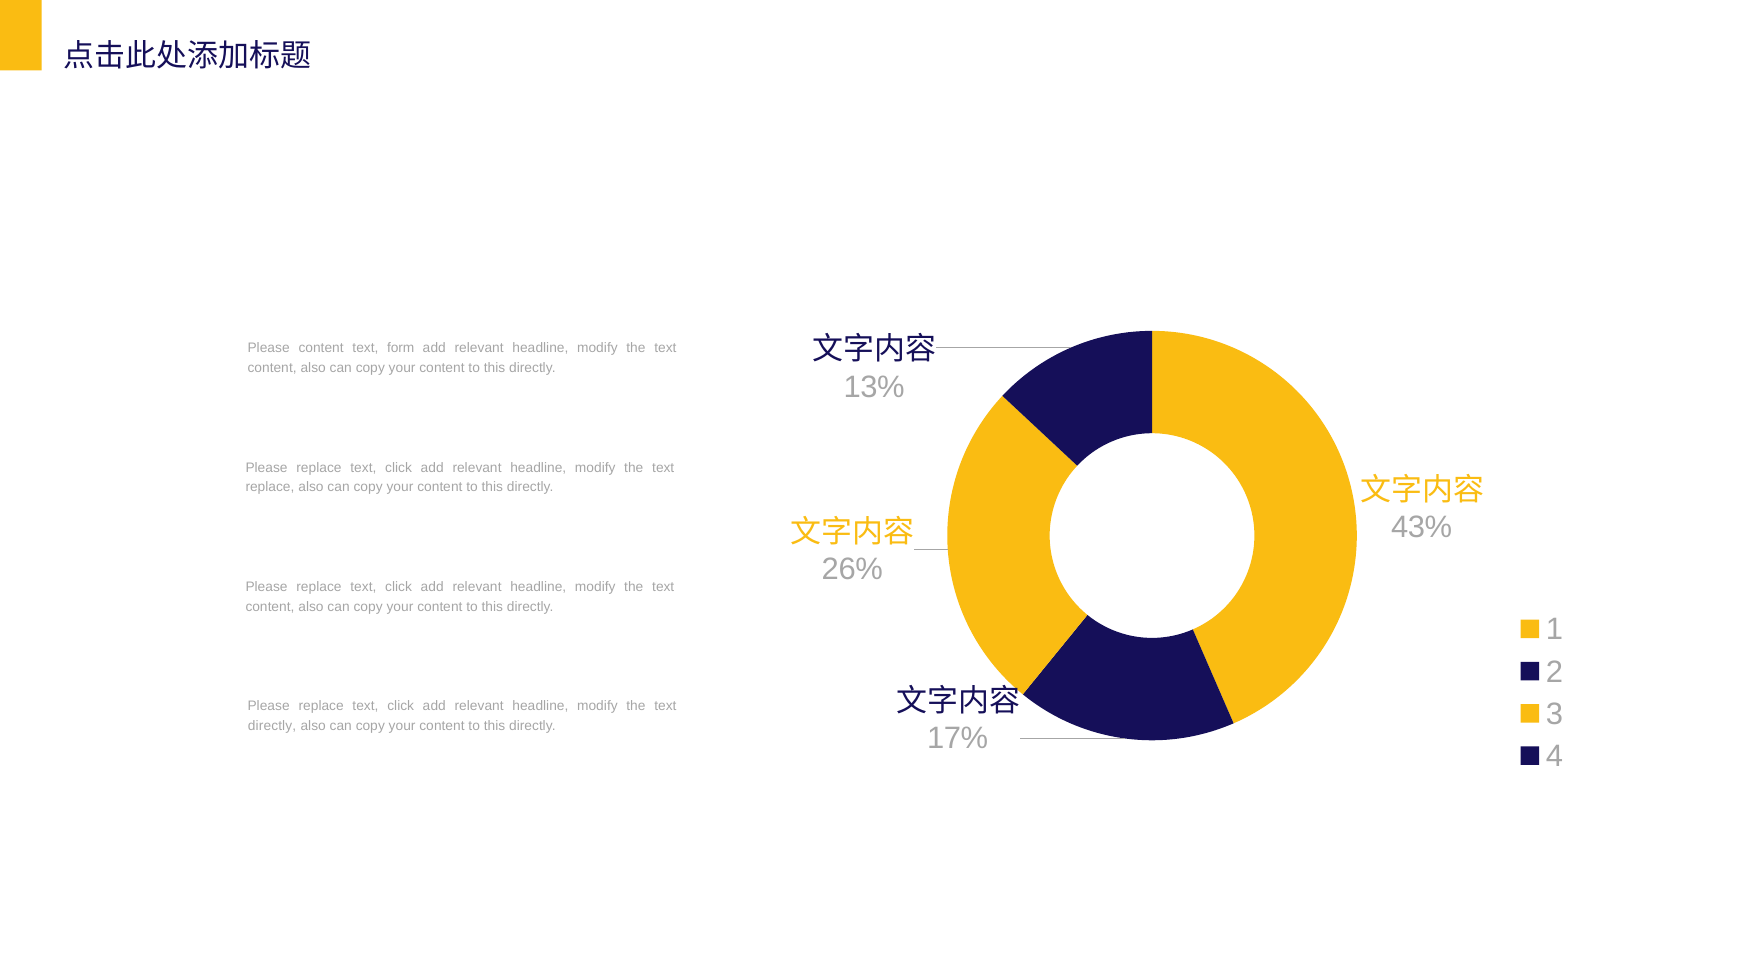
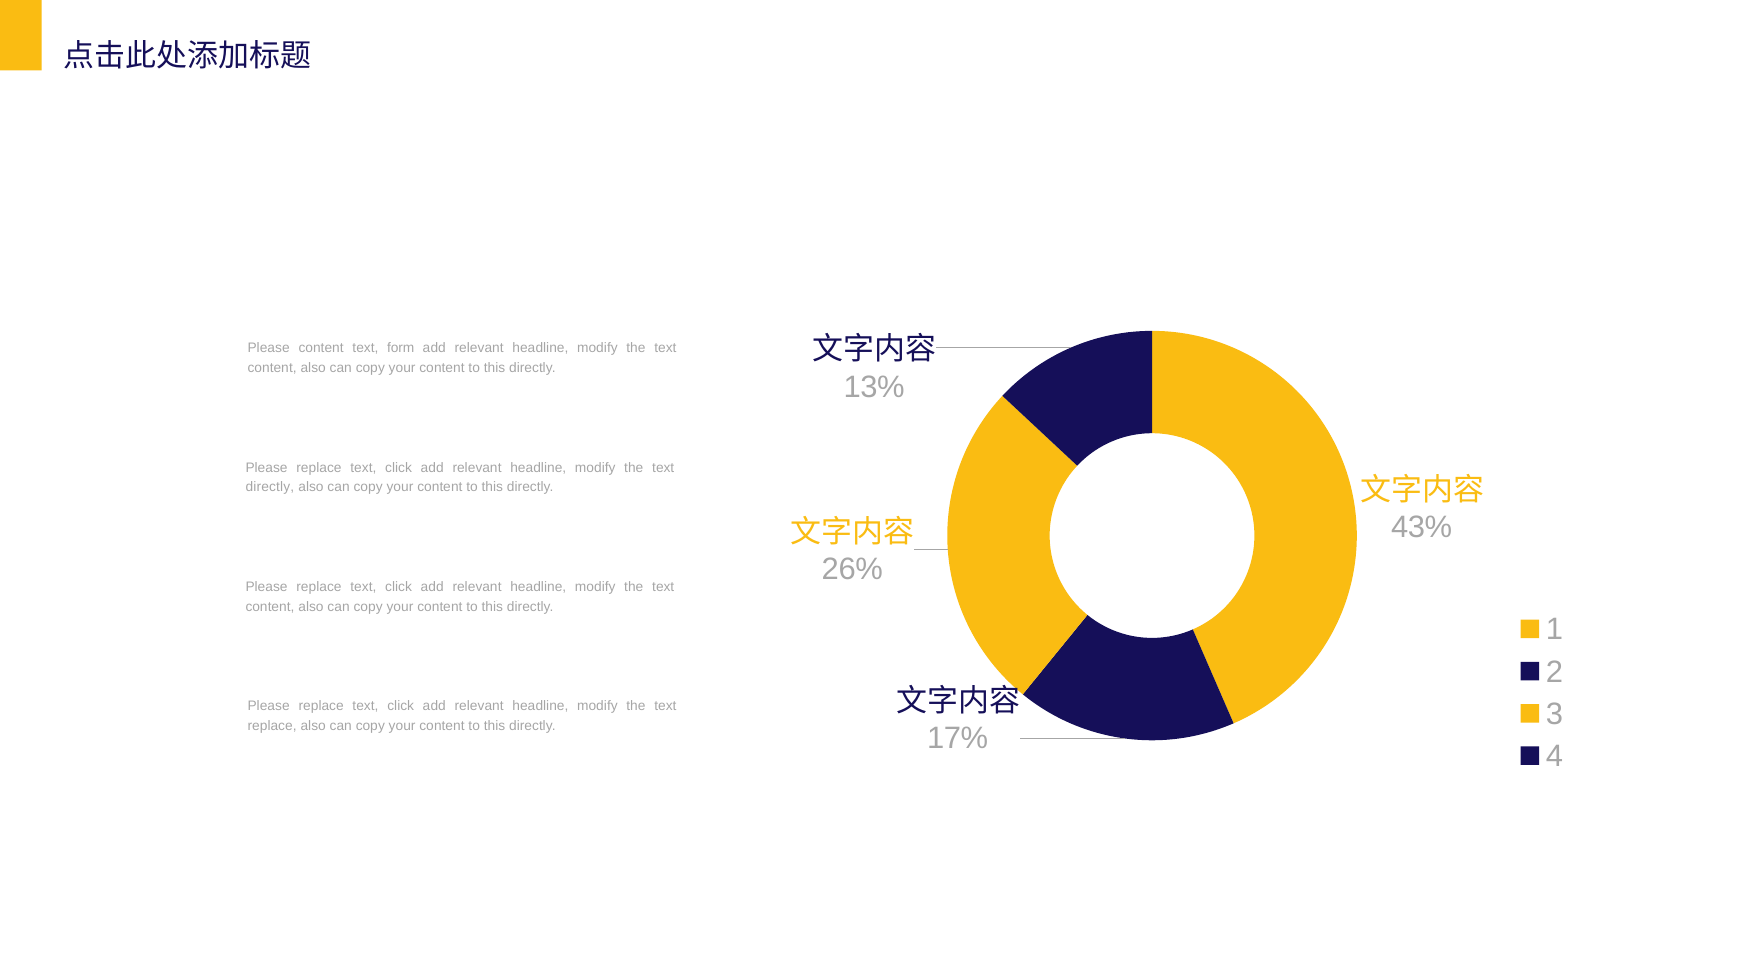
replace: replace -> directly (270, 487)
directly: directly -> replace (272, 726)
